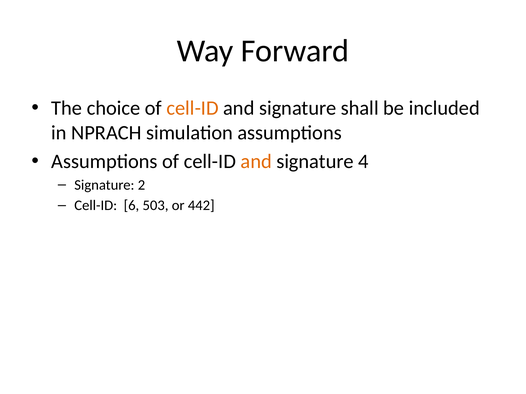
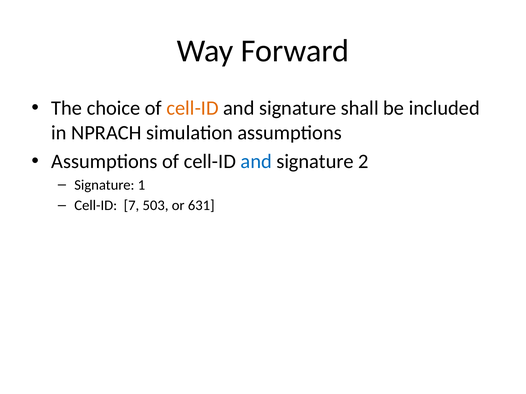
and colour: orange -> blue (256, 162)
4: 4 -> 2 (363, 162)
2: 2 -> 1 (141, 185)
6: 6 -> 7 (131, 206)
442: 442 -> 631 (201, 206)
